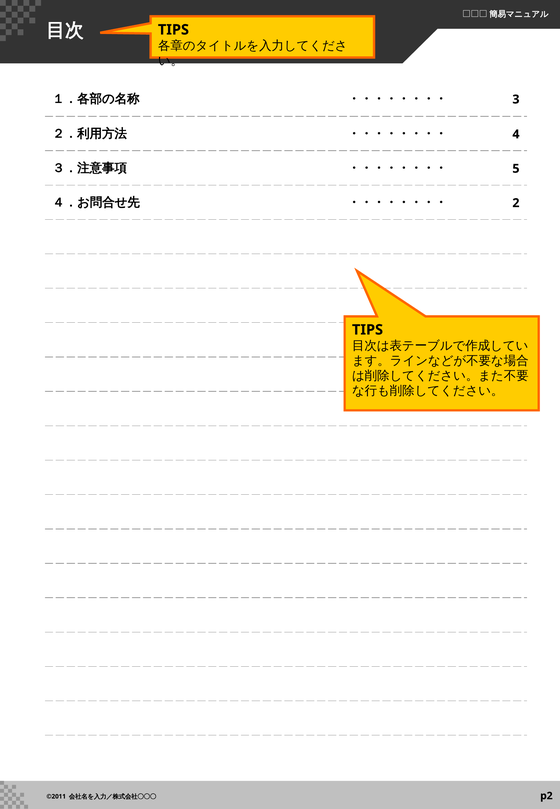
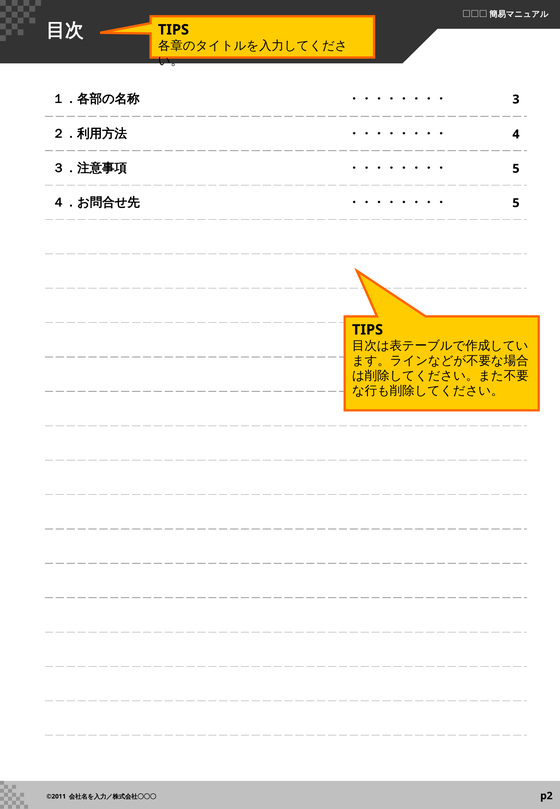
2: 2 -> 5 (516, 203)
